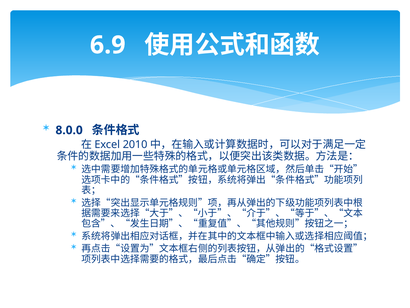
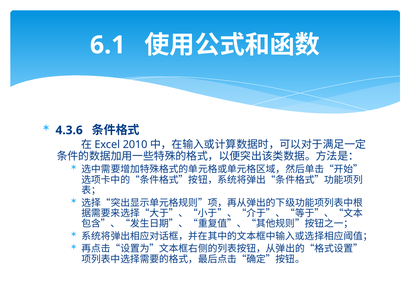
6.9: 6.9 -> 6.1 (108, 45)
8.0.0: 8.0.0 -> 4.3.6 (69, 130)
